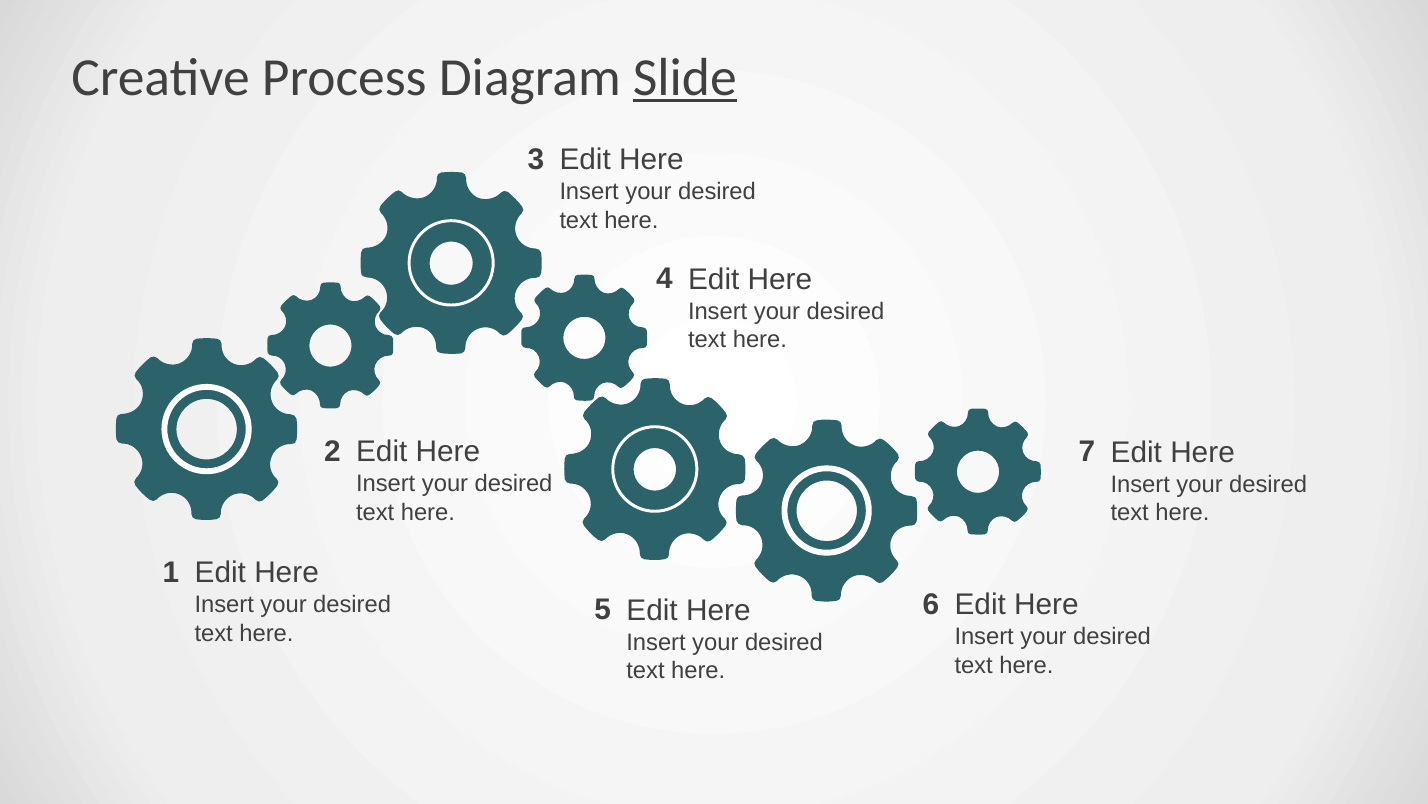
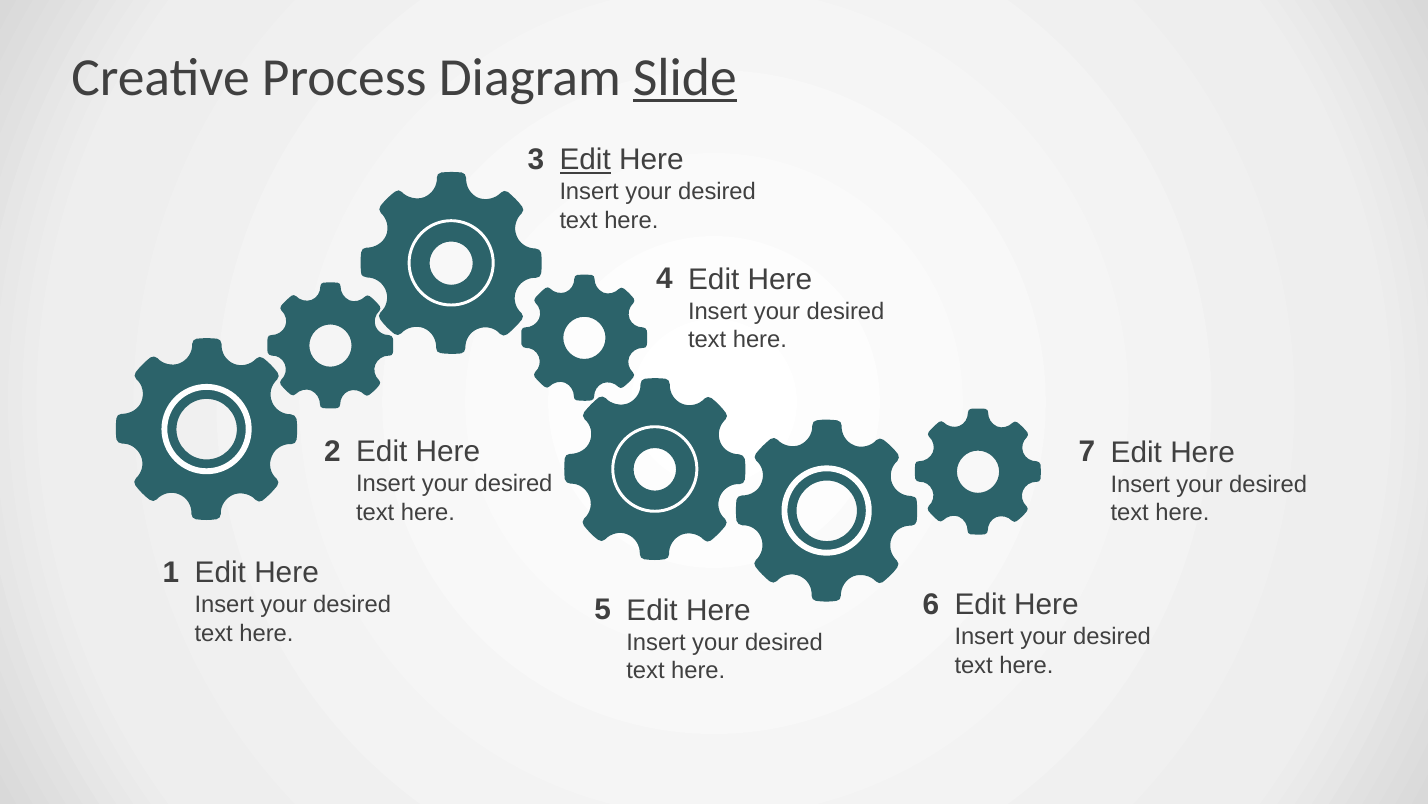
Edit underline: none -> present (585, 160)
